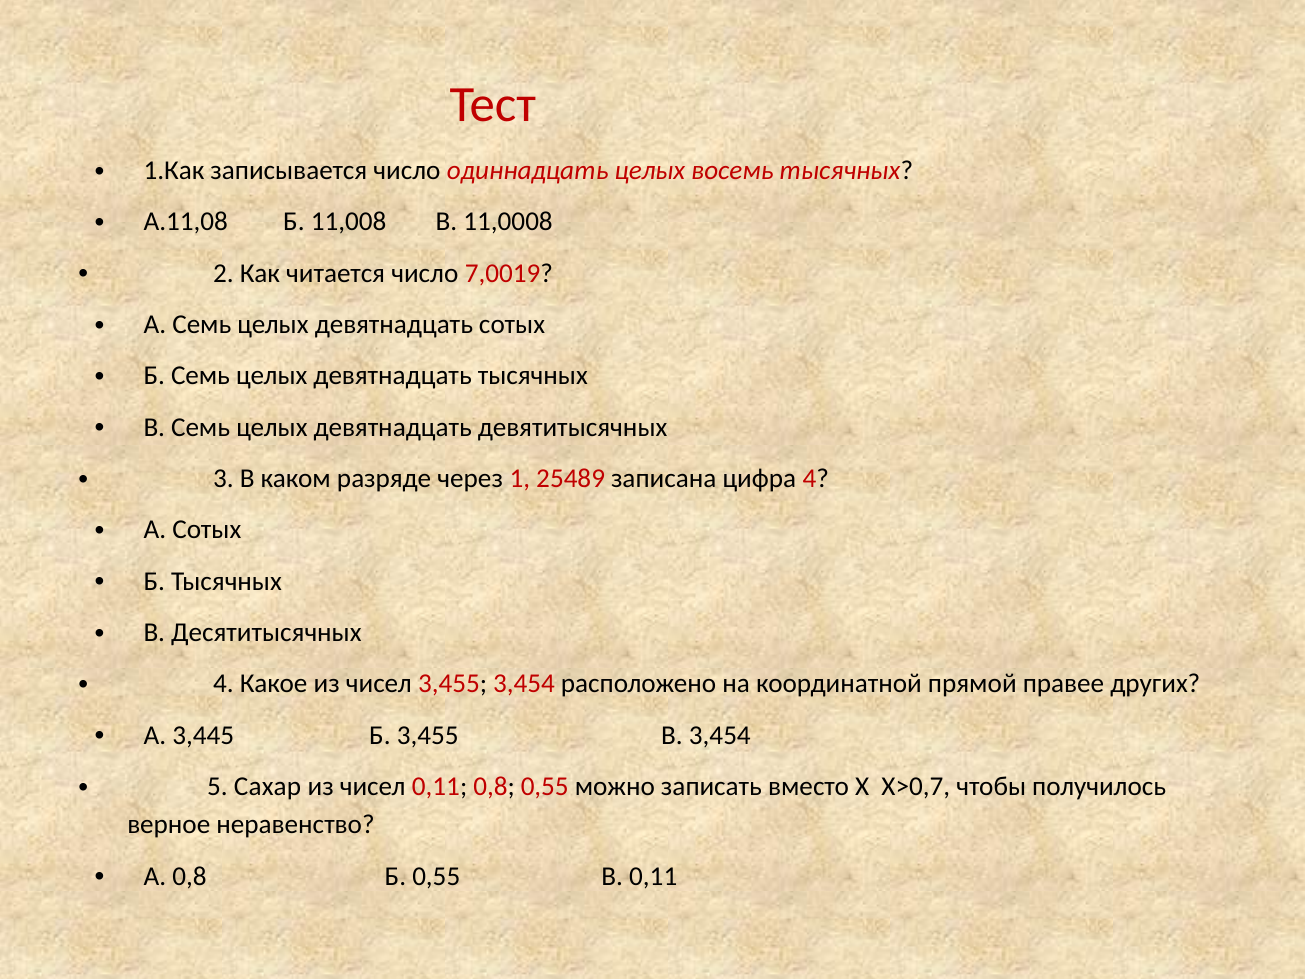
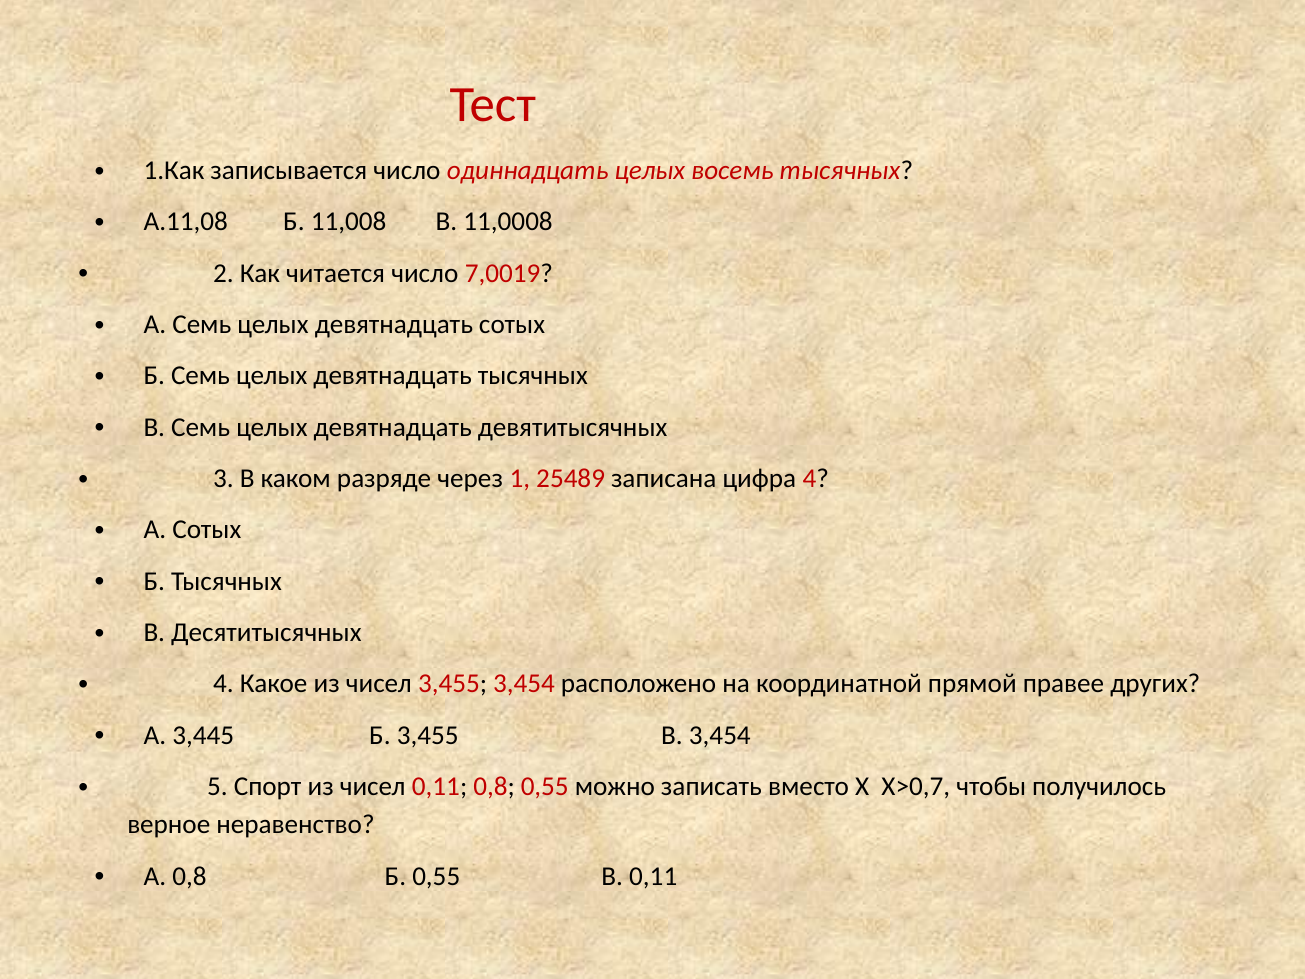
Сахар: Сахар -> Спорт (268, 786)
